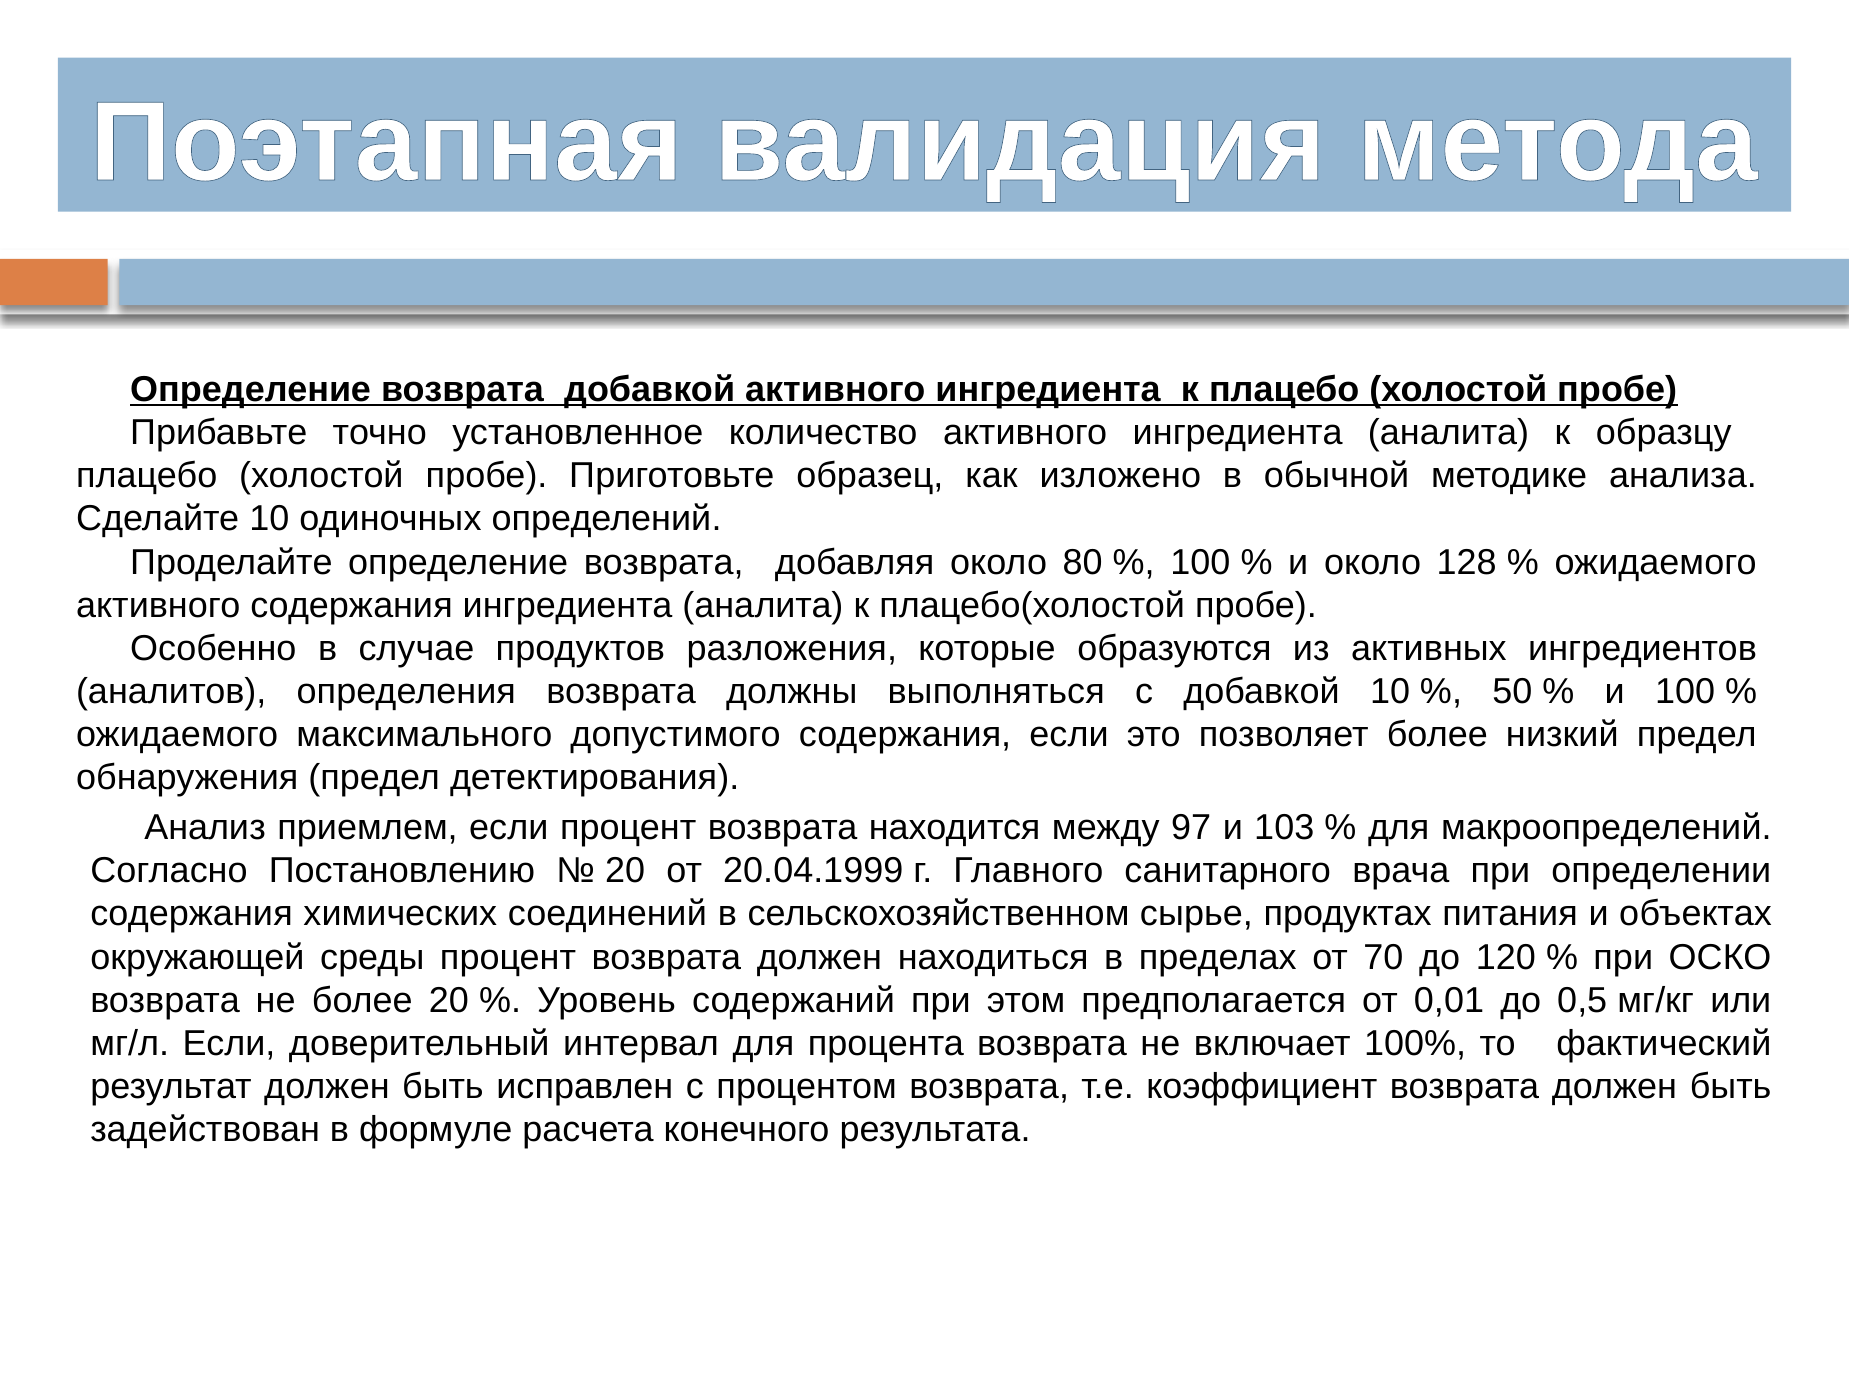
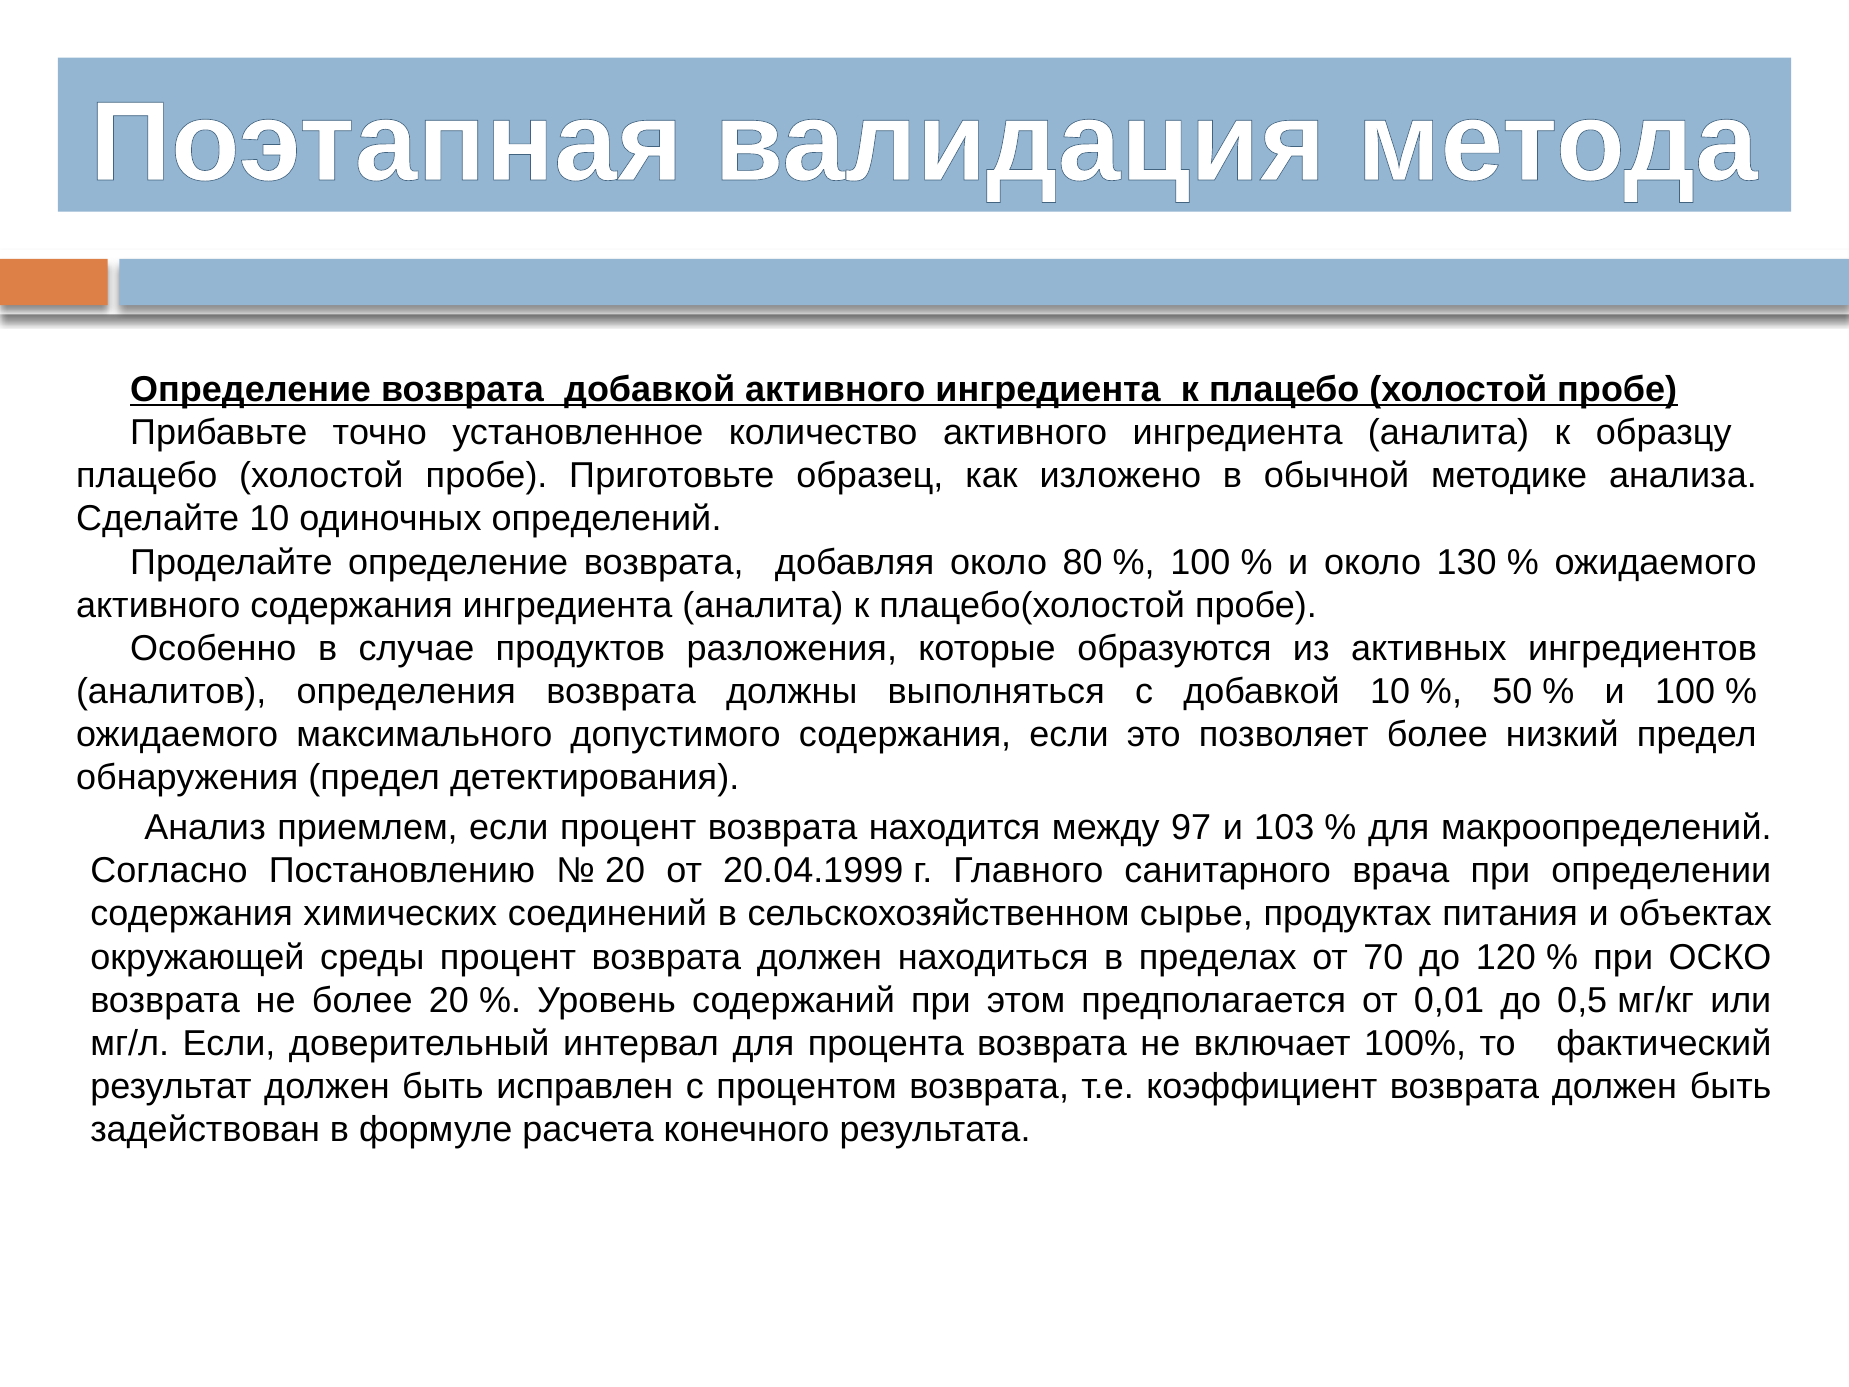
128: 128 -> 130 (1467, 562)
